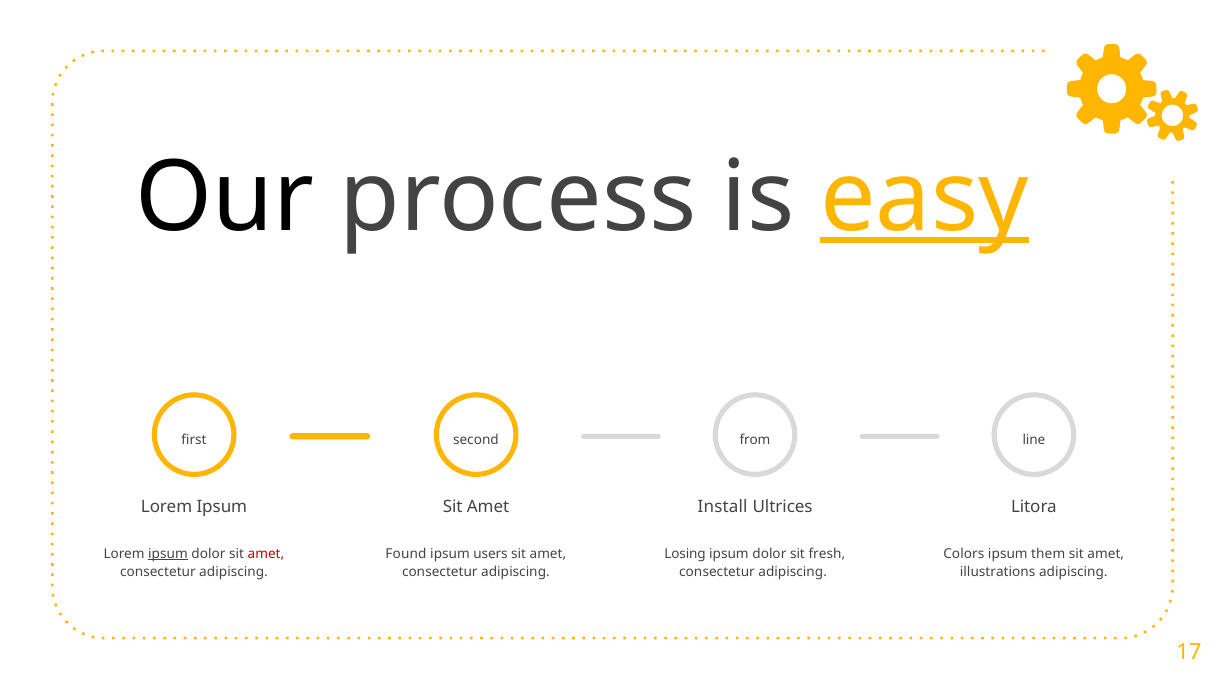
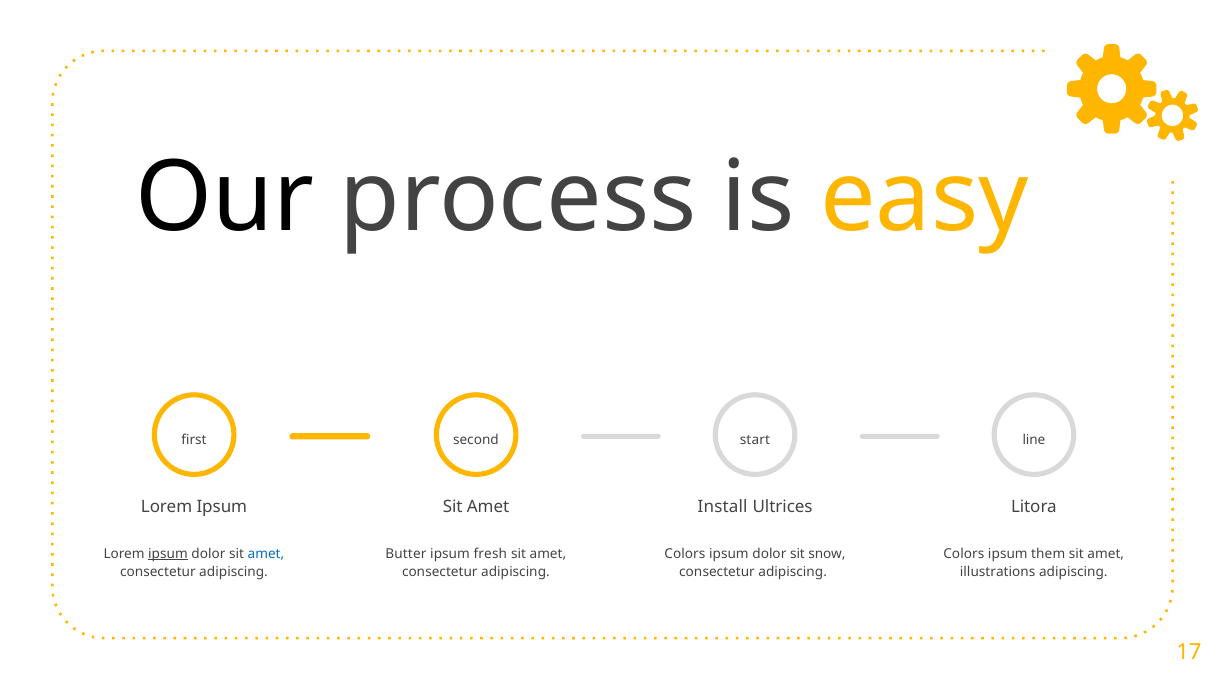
easy underline: present -> none (925, 198)
from: from -> start (755, 440)
amet colour: red -> blue (266, 554)
Found: Found -> Butter (406, 554)
users: users -> fresh (490, 554)
Losing: Losing -> Colors (685, 554)
fresh: fresh -> snow (827, 554)
